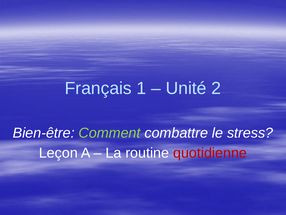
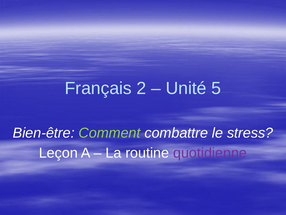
1: 1 -> 2 (141, 88)
2: 2 -> 5 (216, 88)
quotidienne colour: red -> purple (210, 153)
